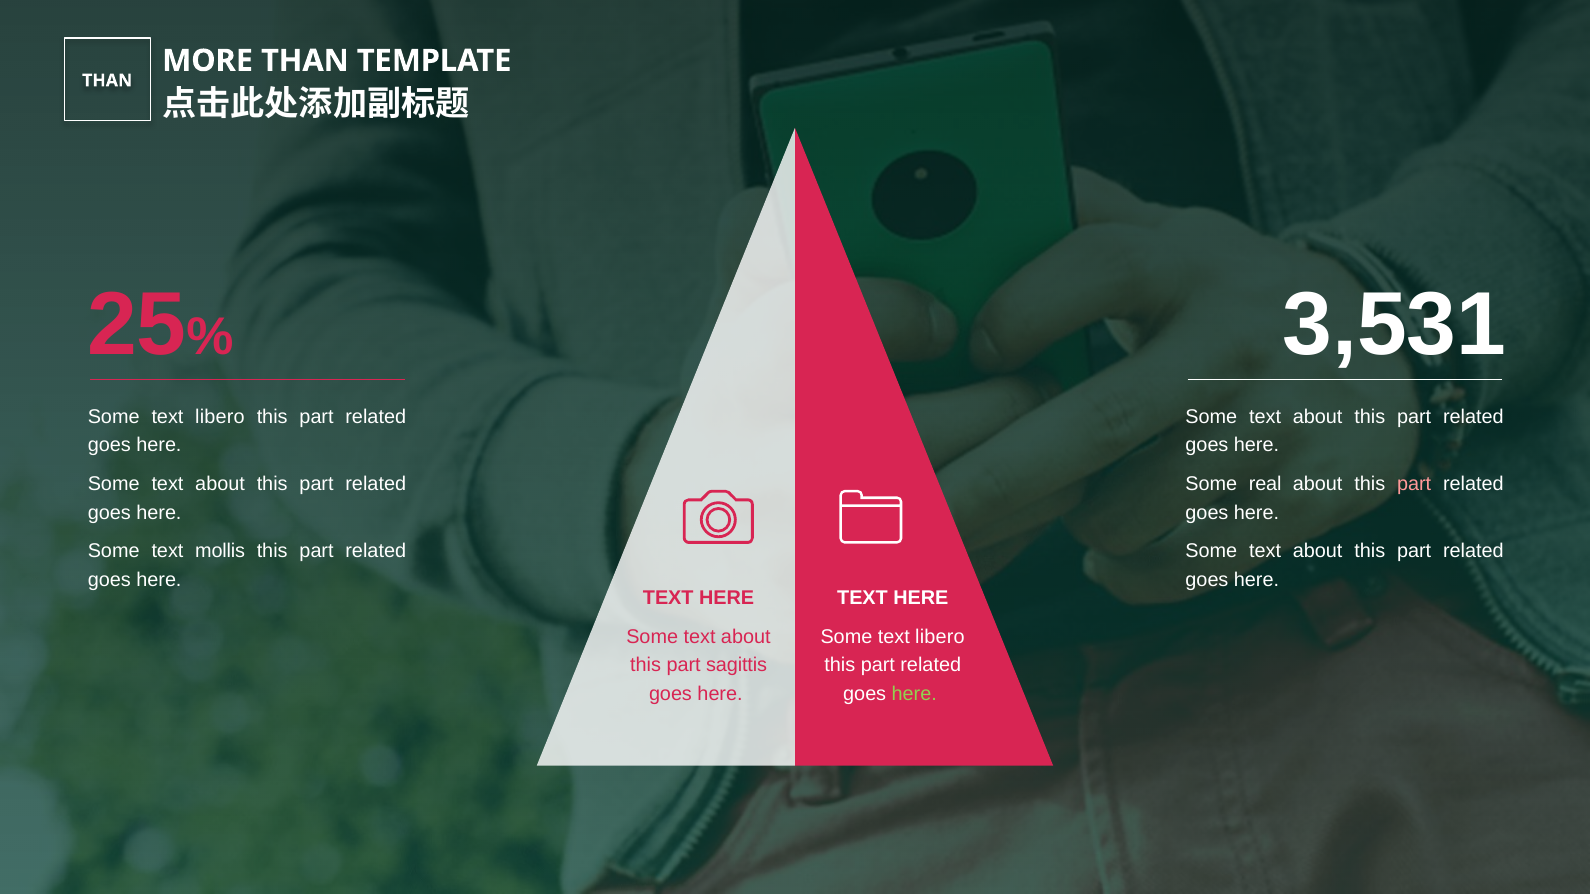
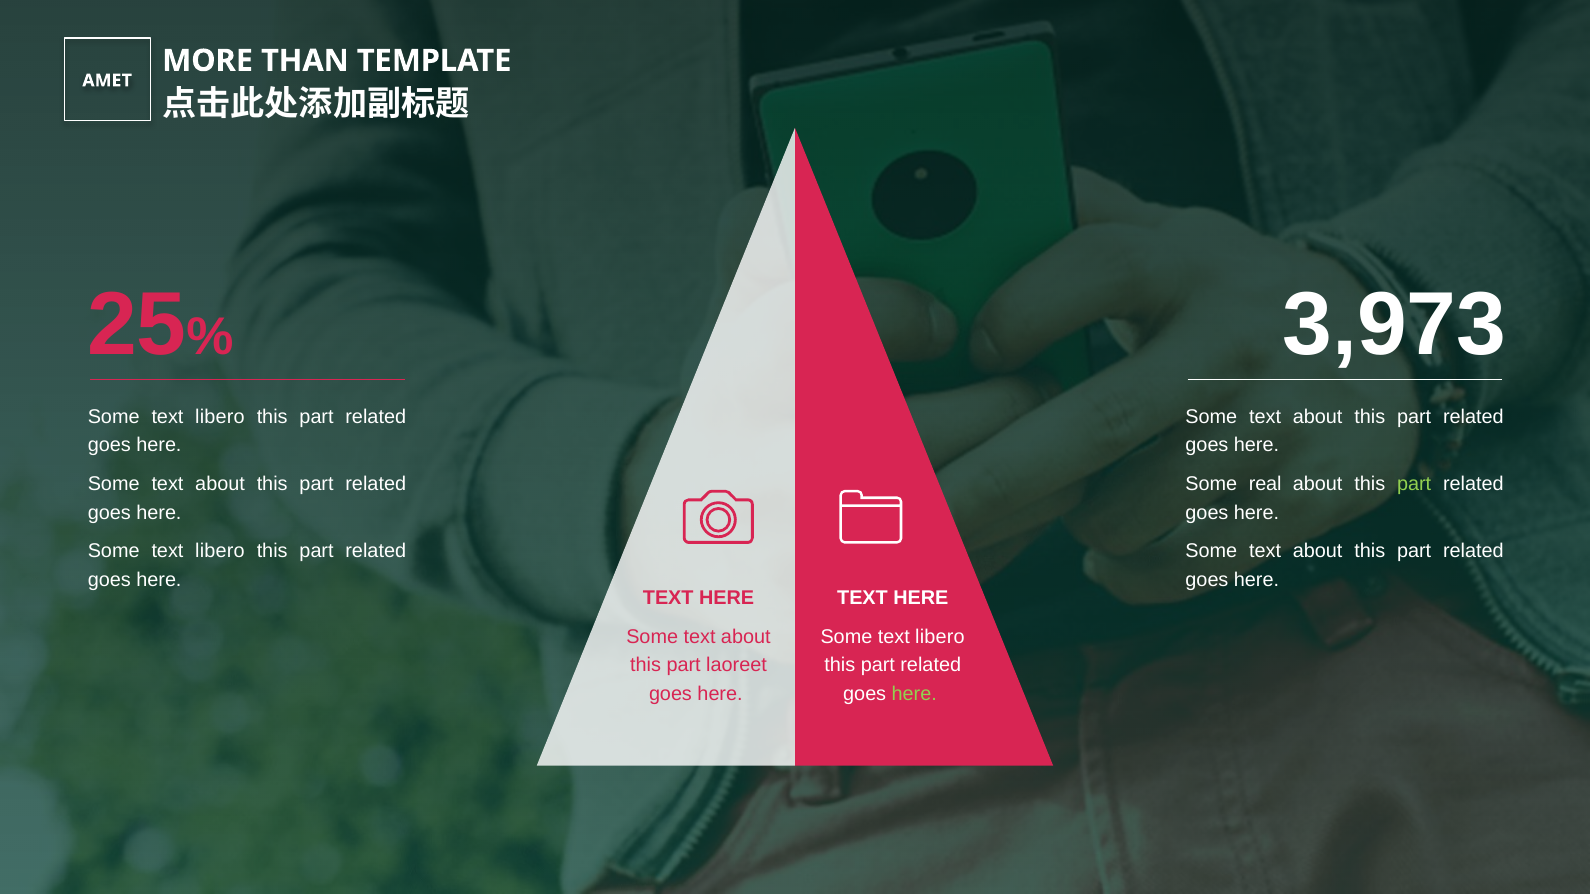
THAN: THAN -> AMET (107, 81)
3,531: 3,531 -> 3,973 (1395, 325)
part colour: pink -> light green (1414, 484)
mollis: mollis -> libero (220, 551)
sagittis: sagittis -> laoreet (736, 666)
